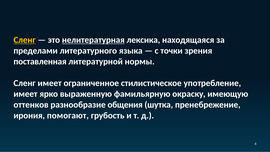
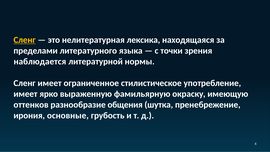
нелитературная underline: present -> none (93, 40)
поставленная: поставленная -> наблюдается (40, 61)
помогают: помогают -> основные (68, 115)
